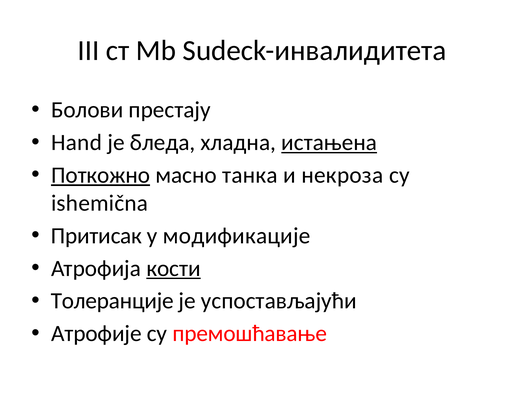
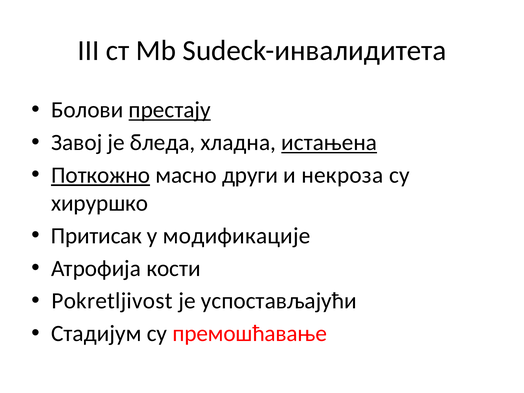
престају underline: none -> present (170, 110)
Hand: Hand -> Завој (77, 143)
танка: танка -> други (250, 175)
ishemična: ishemična -> хируршко (100, 203)
кости underline: present -> none (174, 268)
Толеранције: Толеранције -> Pokretljivost (112, 301)
Атрофије: Атрофије -> Стадијум (96, 334)
